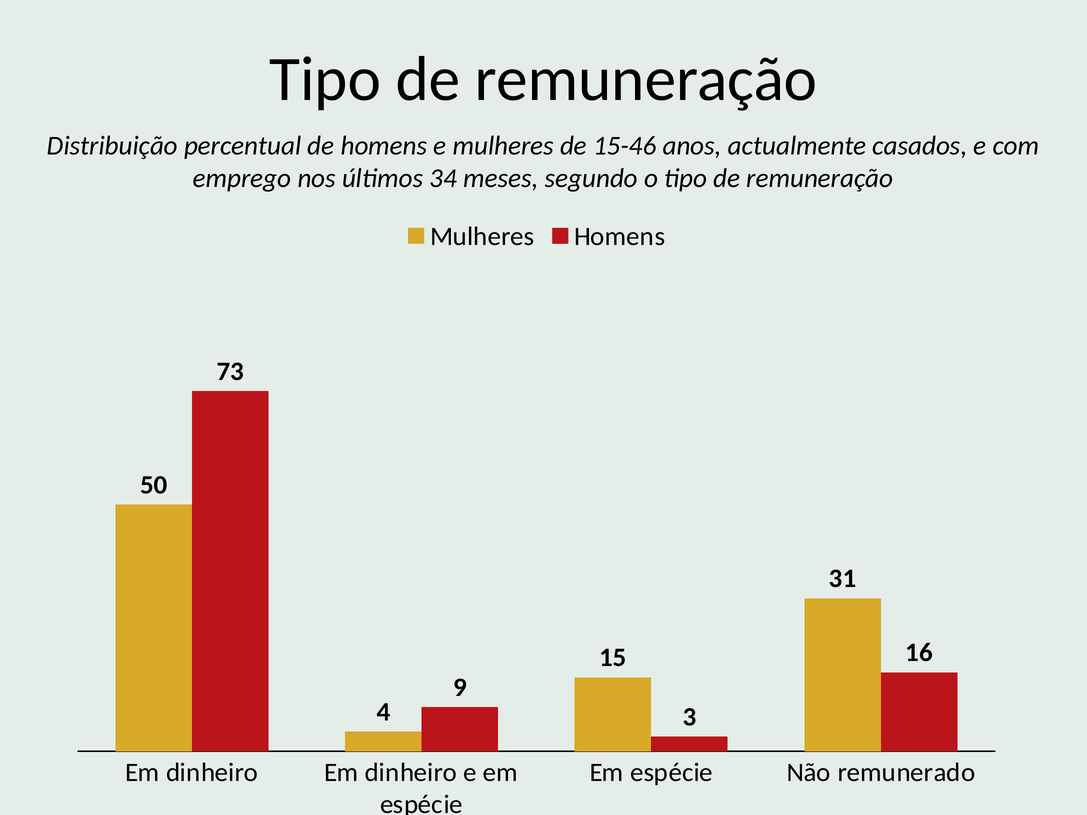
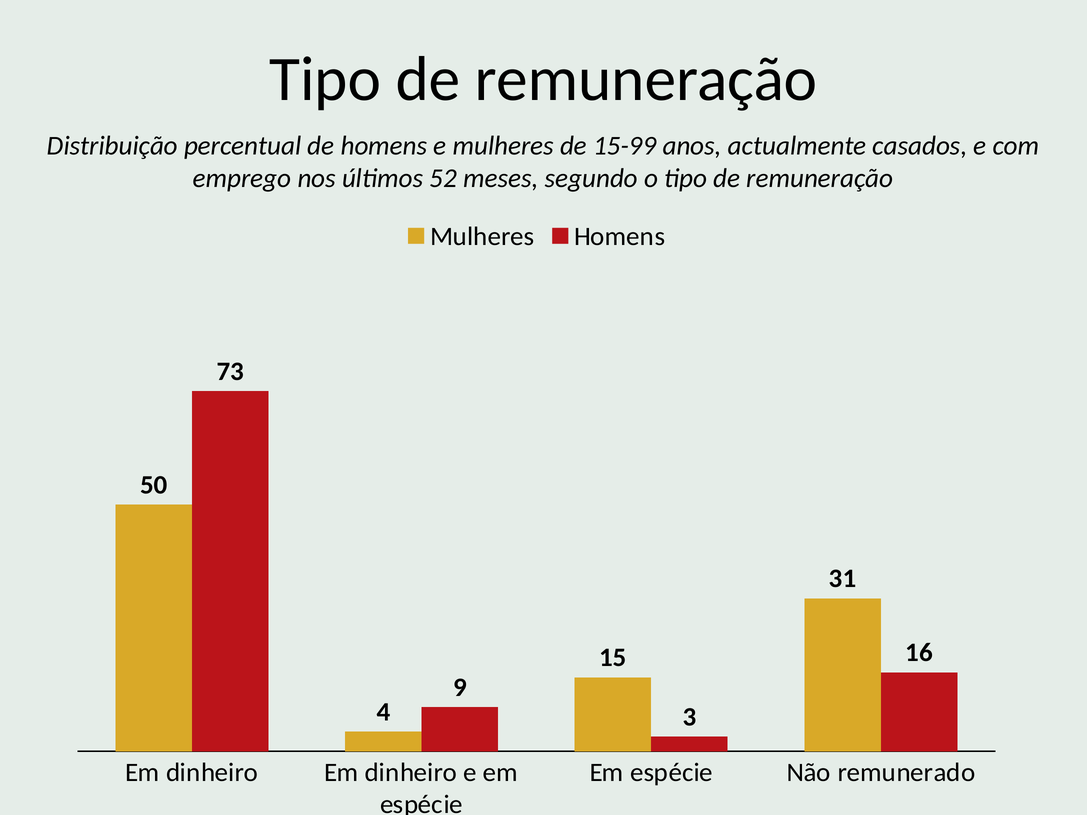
15-46: 15-46 -> 15-99 (625, 146)
34: 34 -> 52 (443, 178)
